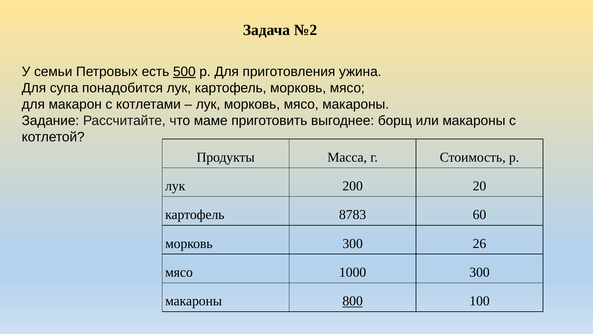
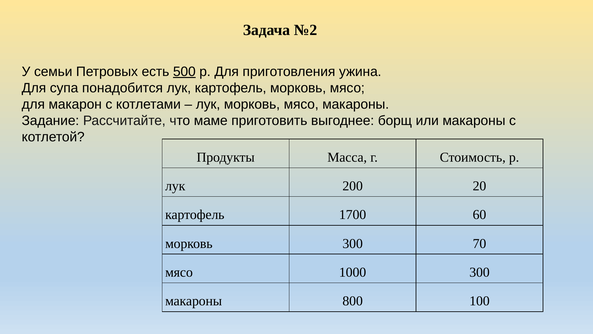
8783: 8783 -> 1700 (353, 214)
26: 26 -> 70 (479, 243)
800 underline: present -> none (353, 301)
